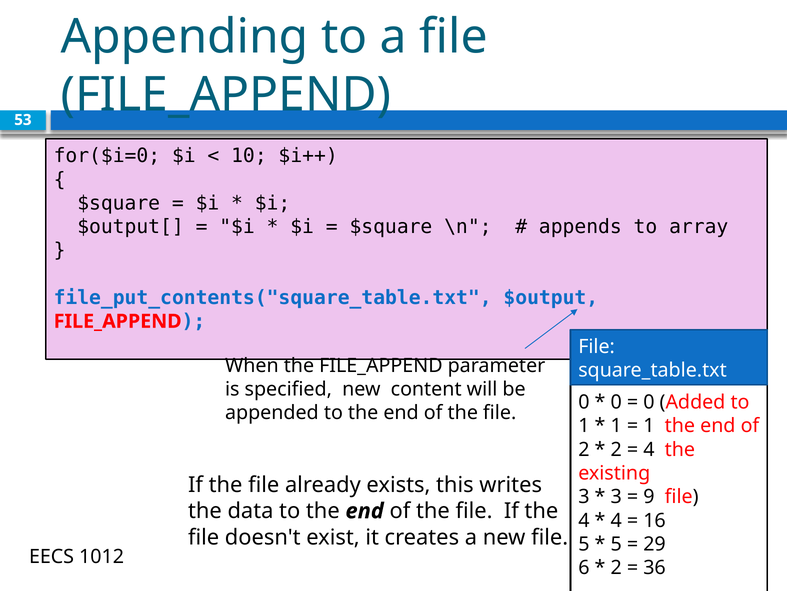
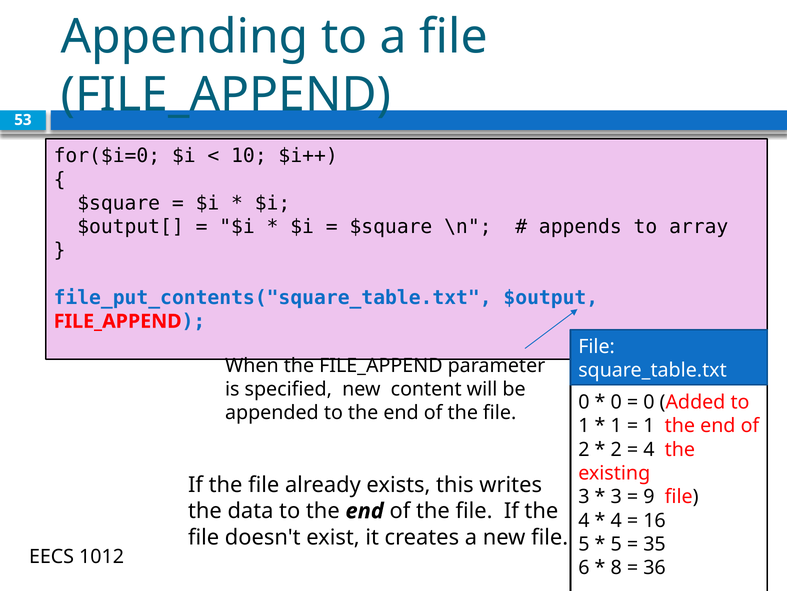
29: 29 -> 35 (655, 543)
2: 2 -> 8 (616, 567)
